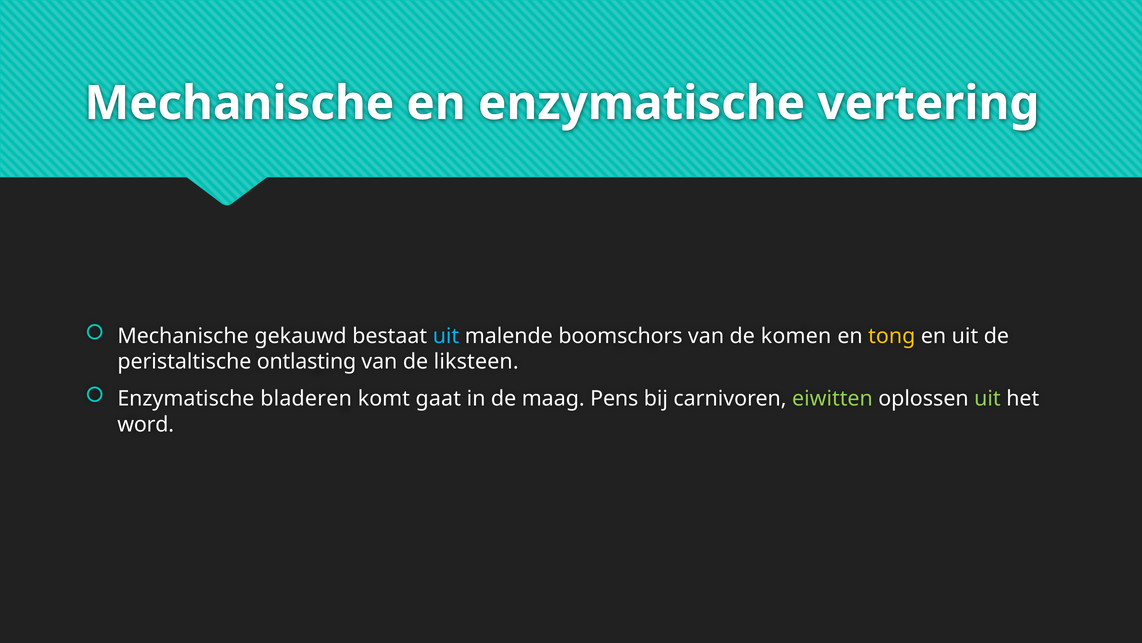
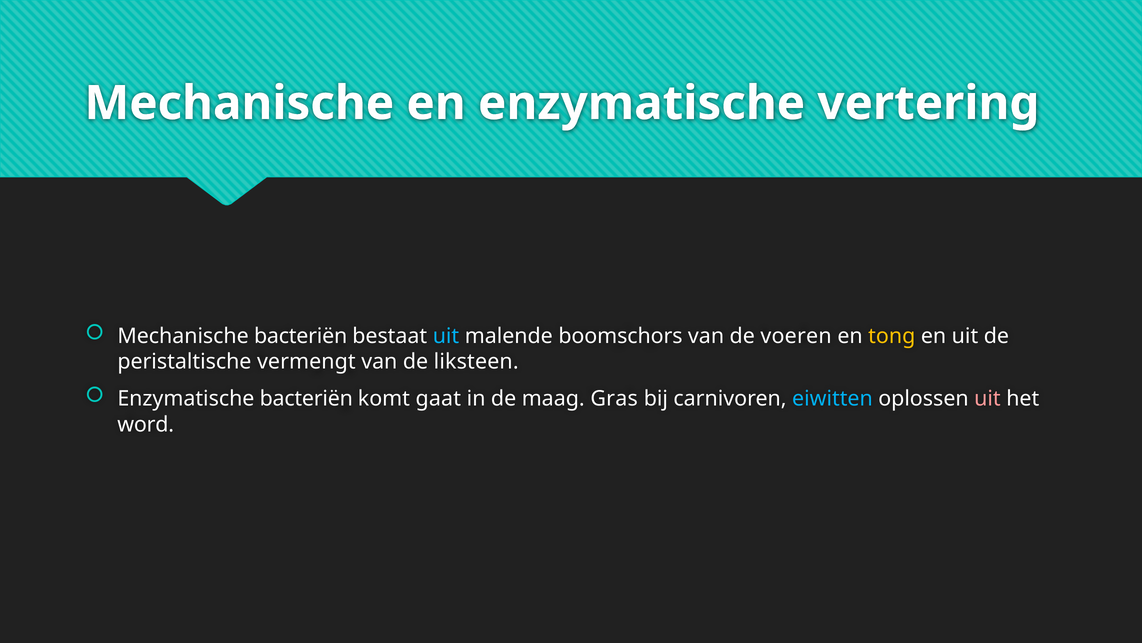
Mechanische gekauwd: gekauwd -> bacteriën (301, 336)
komen: komen -> voeren (796, 336)
ontlasting: ontlasting -> vermengt (306, 361)
Enzymatische bladeren: bladeren -> bacteriën (306, 398)
Pens: Pens -> Gras (614, 398)
eiwitten colour: light green -> light blue (832, 398)
uit colour: light green -> pink (987, 398)
